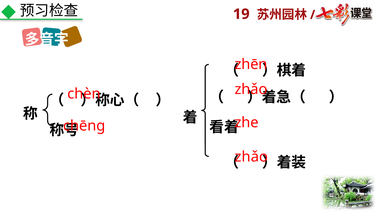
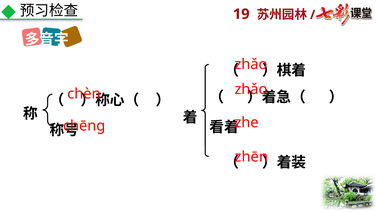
zhēn: zhēn -> zhǎo (251, 64)
zhǎo: zhǎo -> zhēn (251, 156)
